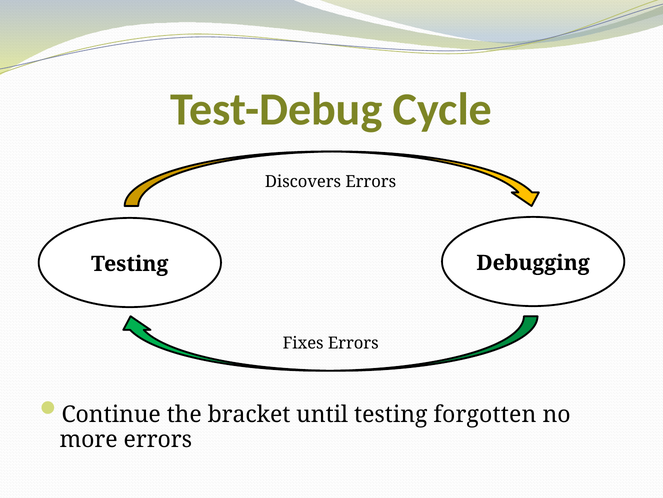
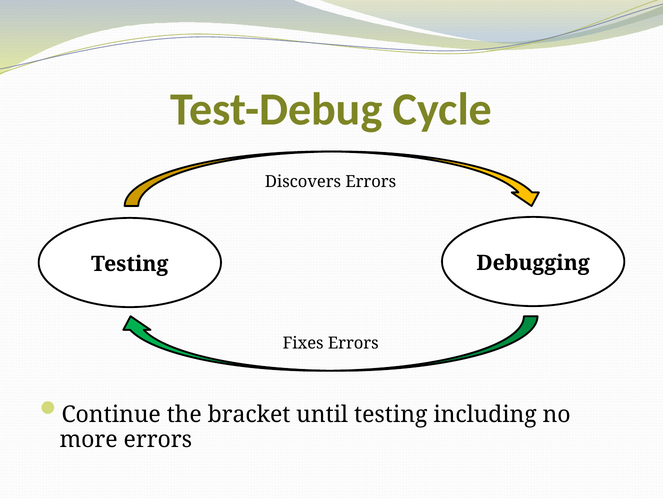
forgotten: forgotten -> including (485, 414)
